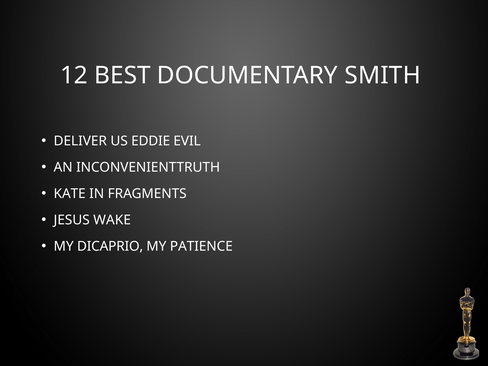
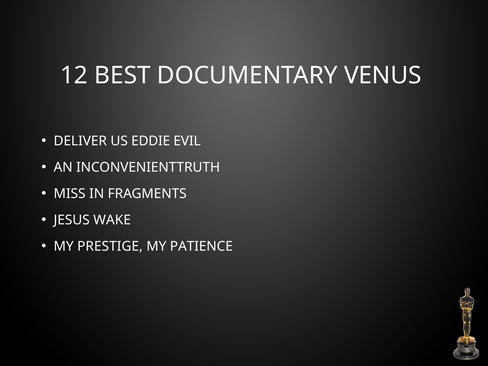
SMITH: SMITH -> VENUS (383, 75)
KATE: KATE -> MISS (70, 194)
DICAPRIO: DICAPRIO -> PRESTIGE (110, 246)
